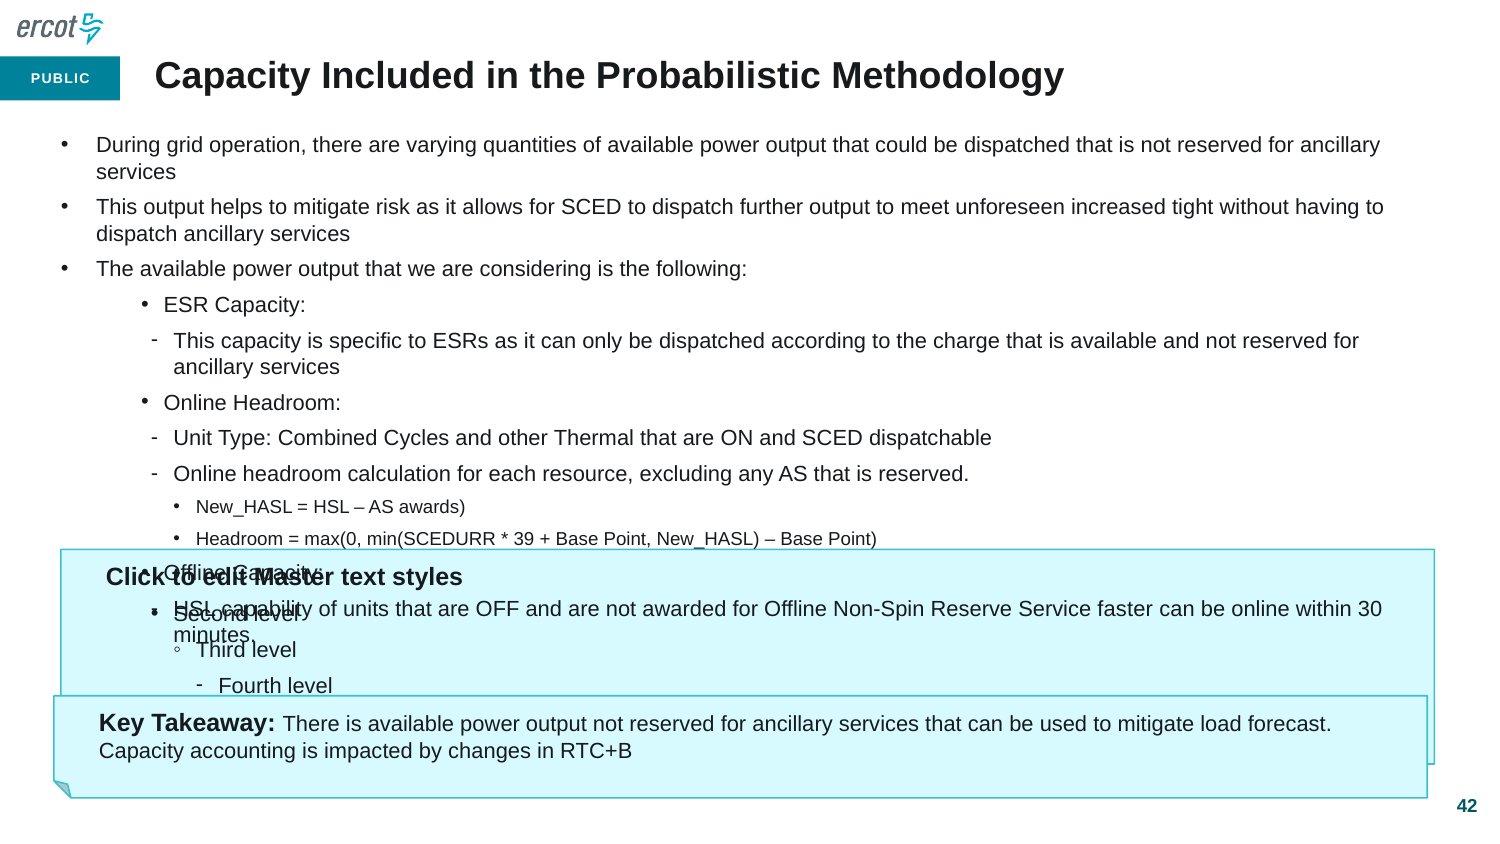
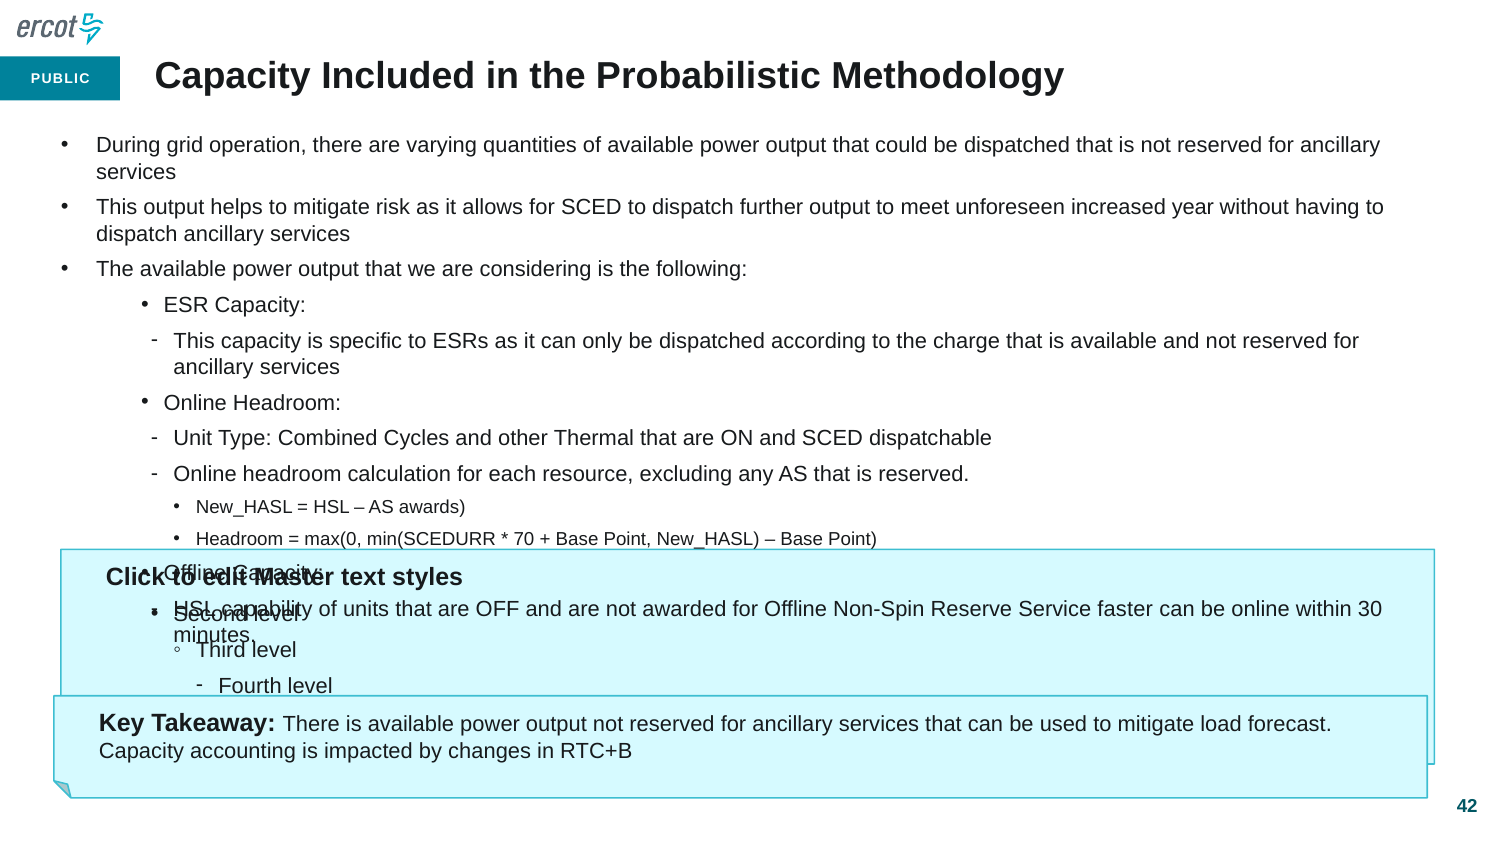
tight: tight -> year (1193, 208)
39: 39 -> 70 (524, 539)
